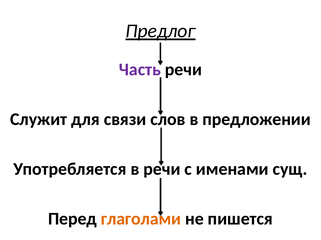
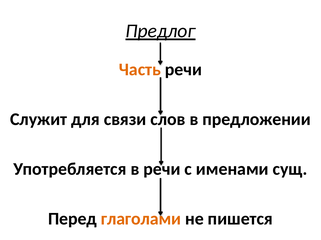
Часть colour: purple -> orange (140, 70)
